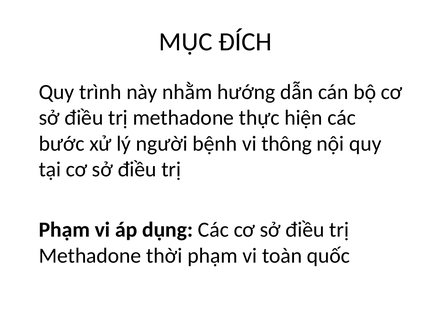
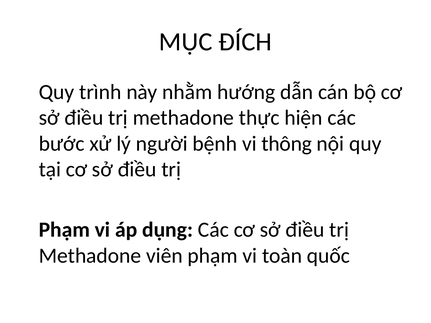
thời: thời -> viên (164, 256)
